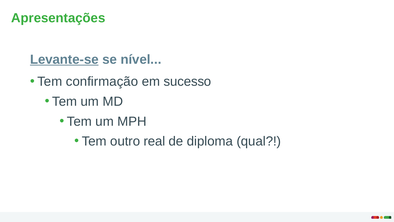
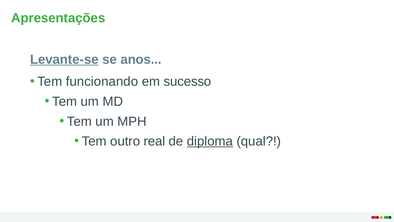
nível: nível -> anos (141, 59)
confirmação: confirmação -> funcionando (102, 81)
diploma underline: none -> present (210, 141)
